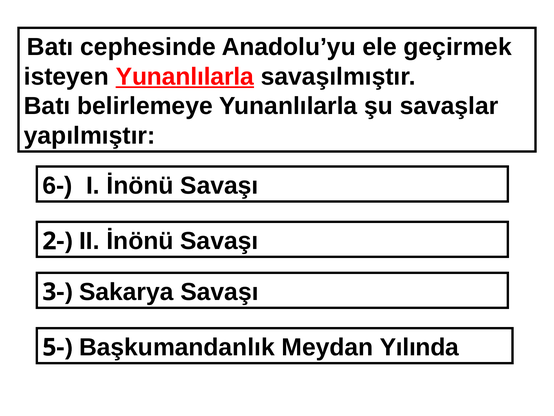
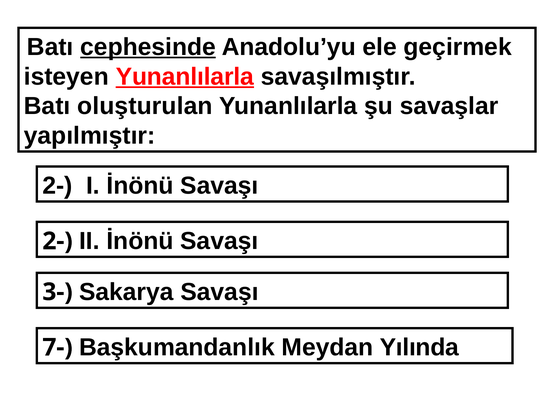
cephesinde underline: none -> present (148, 47)
belirlemeye: belirlemeye -> oluşturulan (145, 106)
6-: 6- -> 2- (57, 185)
5-: 5- -> 7- (58, 347)
